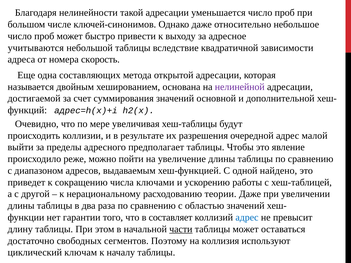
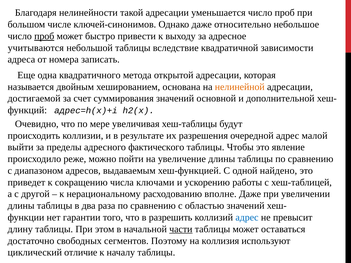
проб underline: none -> present (44, 36)
скорость: скорость -> записать (100, 60)
составляющих: составляющих -> квадратичного (90, 75)
нелинейной colour: purple -> orange (240, 87)
предполагает: предполагает -> фактического (156, 147)
теории: теории -> вполне (220, 194)
составляет: составляет -> разрешить (171, 218)
ключам: ключам -> отличие (81, 253)
